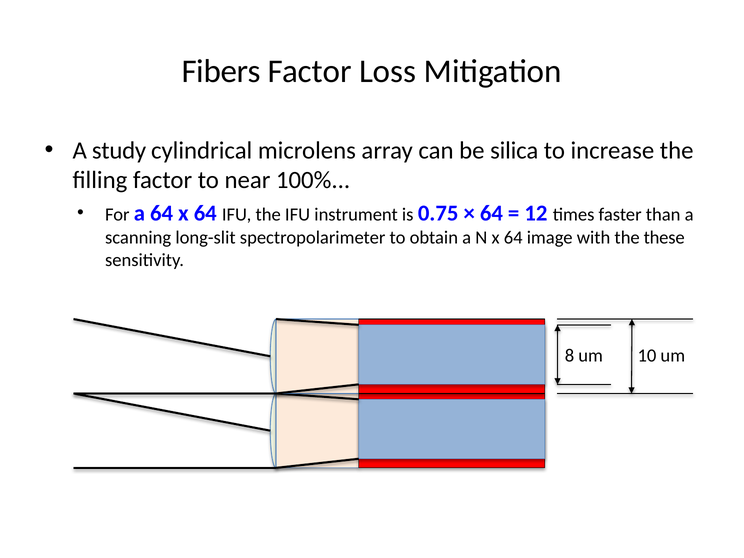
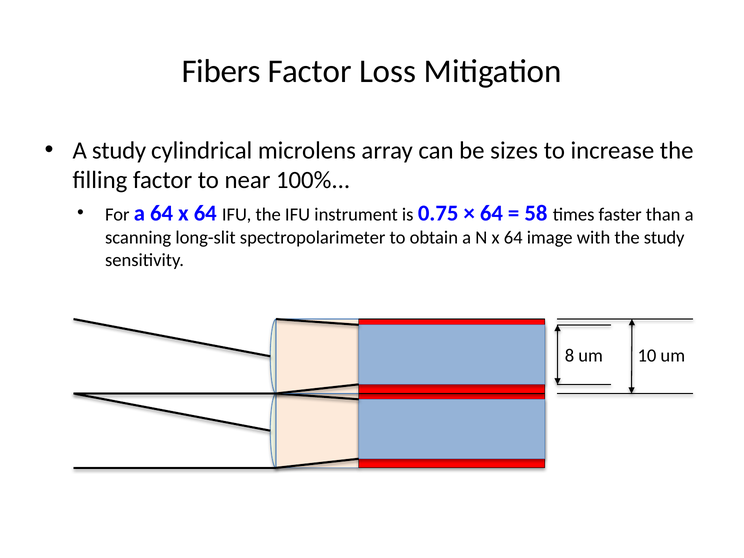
silica: silica -> sizes (514, 151)
12: 12 -> 58 (536, 213)
the these: these -> study (664, 238)
